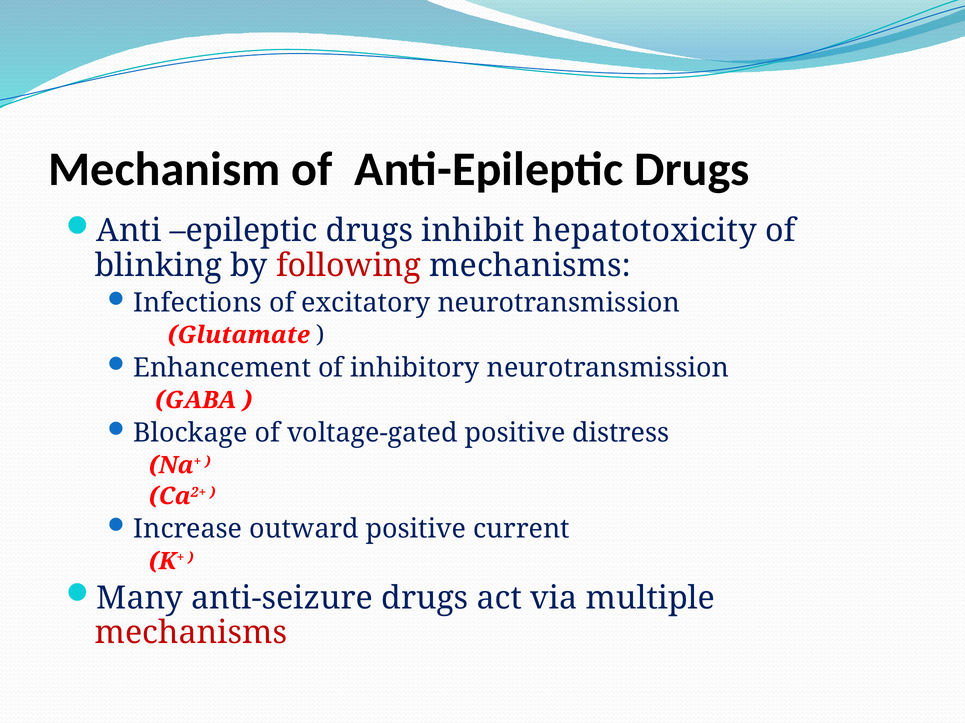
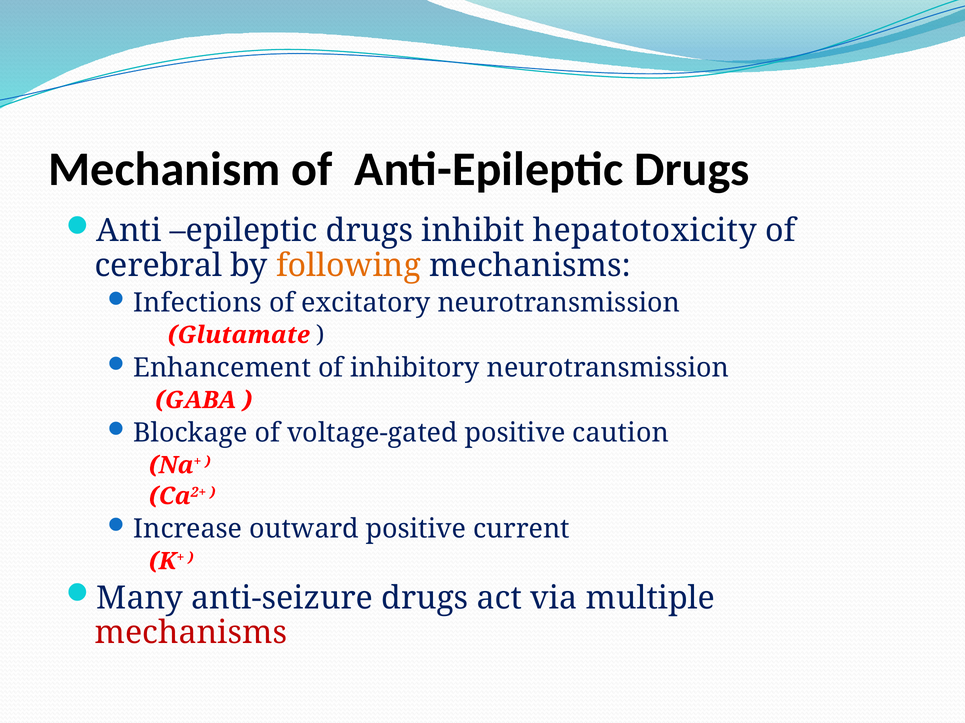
blinking: blinking -> cerebral (158, 266)
following colour: red -> orange (349, 266)
distress: distress -> caution (621, 433)
